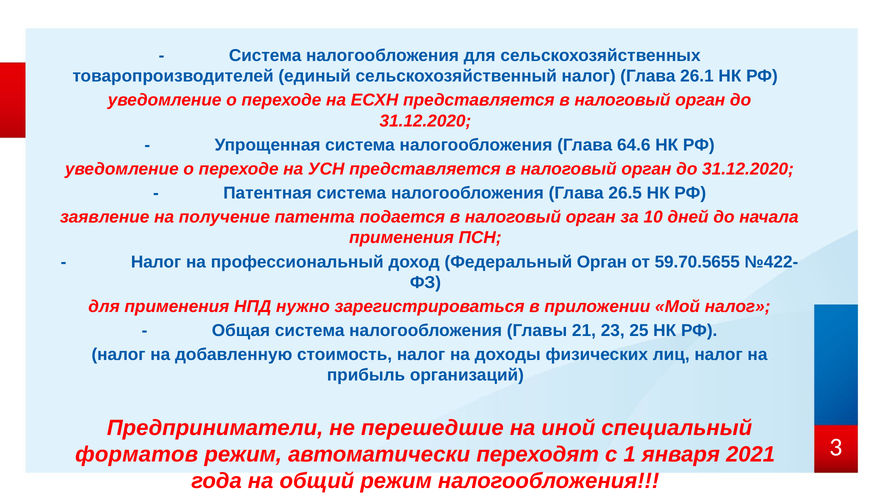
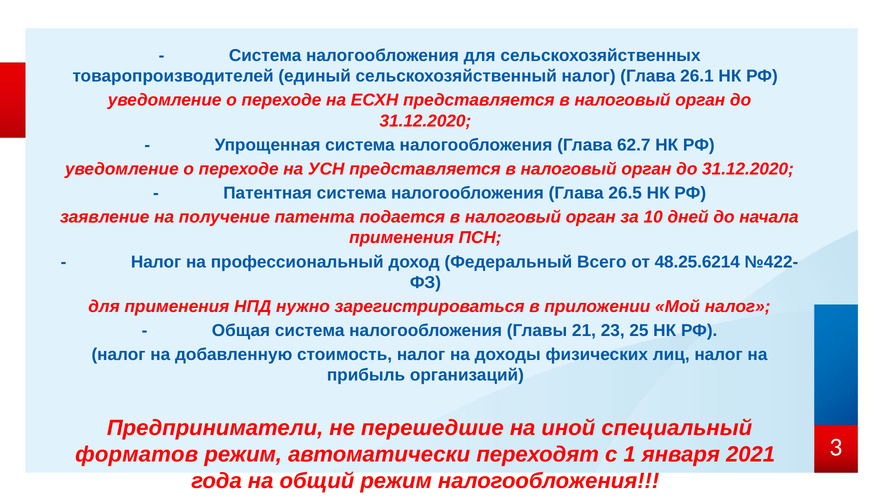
64.6: 64.6 -> 62.7 (634, 145)
Федеральный Орган: Орган -> Всего (602, 262)
59.70.5655: 59.70.5655 -> 48.25.6214 (697, 262)
